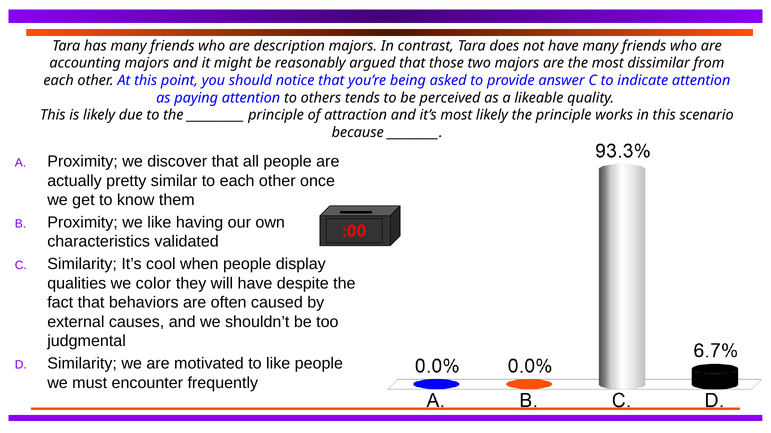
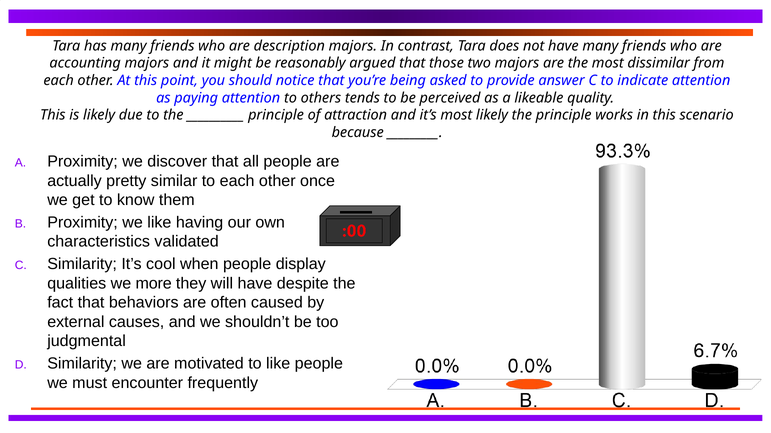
color: color -> more (154, 284)
